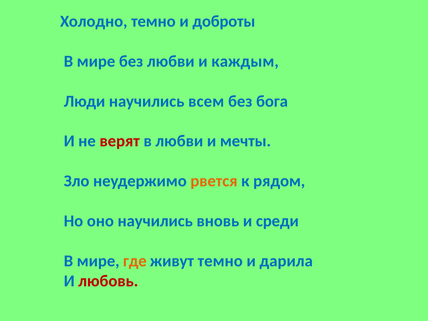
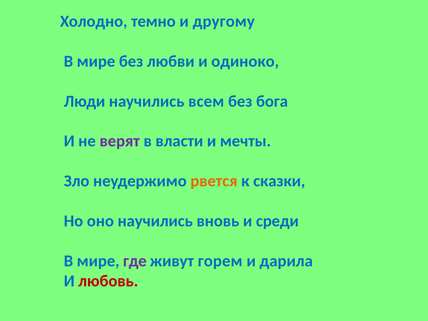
доброты: доброты -> другому (224, 21)
каждым: каждым -> одиноко (245, 61)
верят colour: red -> purple (120, 141)
в любви: любви -> власти (179, 141)
рядом: рядом -> сказки (279, 181)
где colour: orange -> purple (135, 261)
живут темно: темно -> горем (220, 261)
